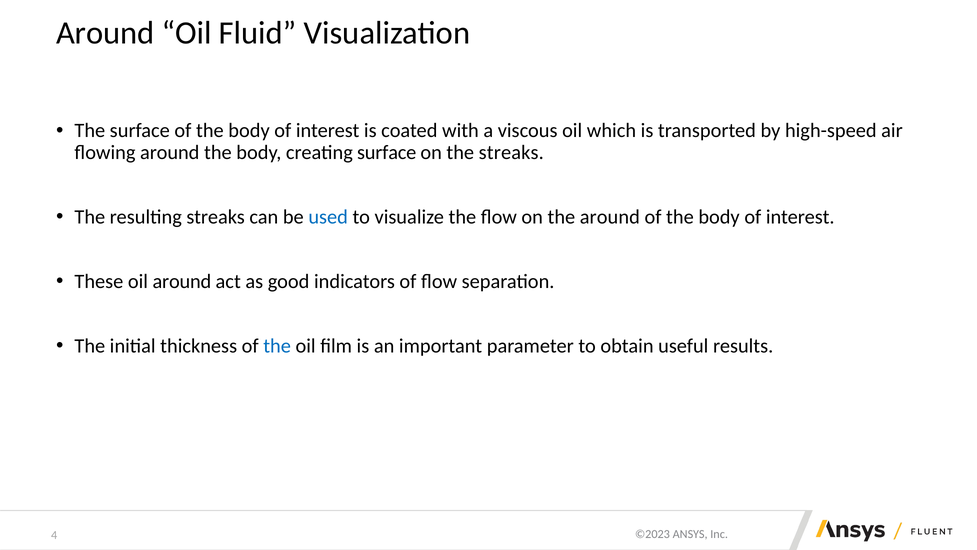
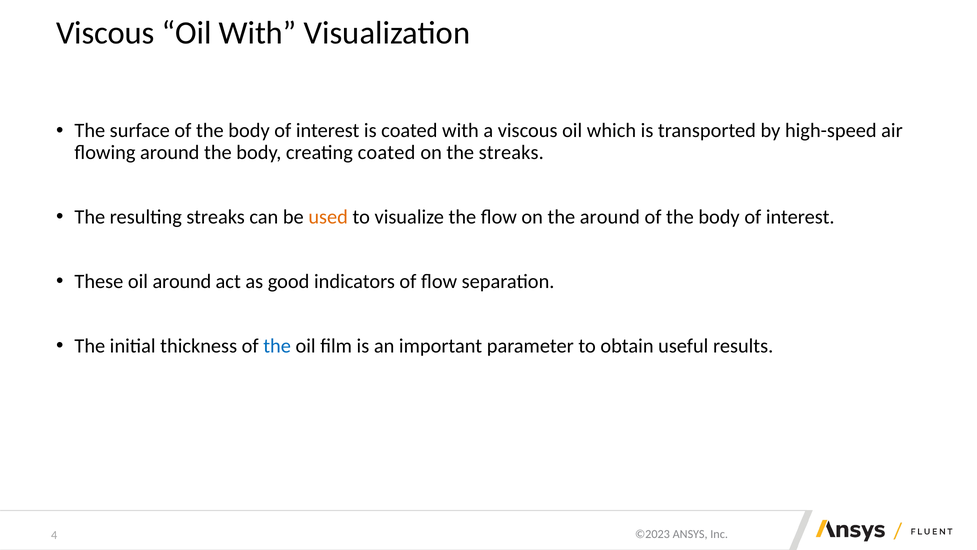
Around: Around -> Viscous (105, 33)
Oil Fluid: Fluid -> With (258, 33)
creating surface: surface -> coated (387, 153)
used colour: blue -> orange (328, 217)
